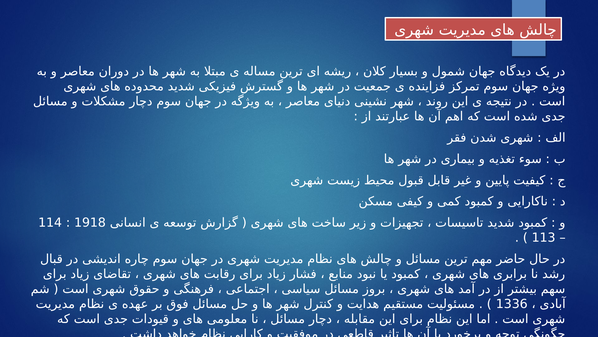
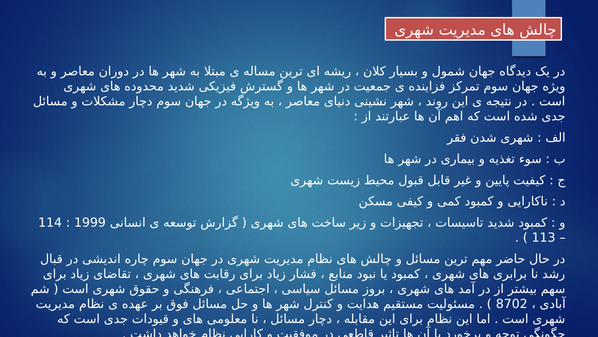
1918: 1918 -> 1999 (90, 222)
1336: 1336 -> 8702 (512, 303)
